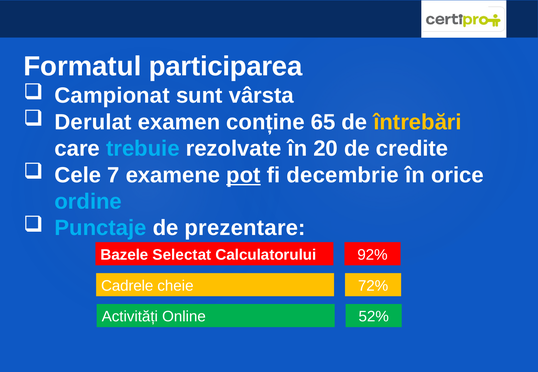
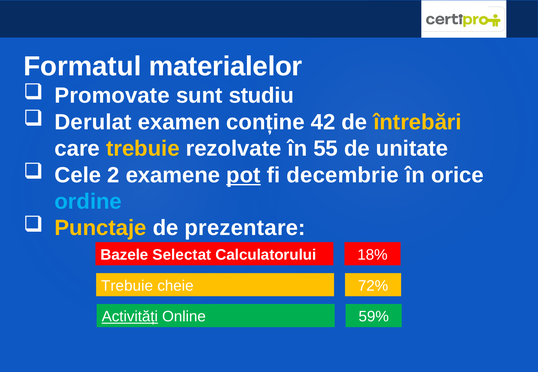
participarea: participarea -> materialelor (226, 66)
Campionat: Campionat -> Promovate (112, 96)
vârsta: vârsta -> studiu (261, 96)
65: 65 -> 42 (323, 122)
trebuie colour: light blue -> yellow (143, 149)
20: 20 -> 55 (326, 149)
credite: credite -> unitate (412, 149)
7: 7 -> 2 (113, 175)
Punctaje colour: light blue -> yellow (101, 228)
92%: 92% -> 18% (372, 255)
Cadrele: Cadrele -> Trebuie (127, 286)
Activități underline: none -> present (130, 317)
52%: 52% -> 59% (374, 317)
